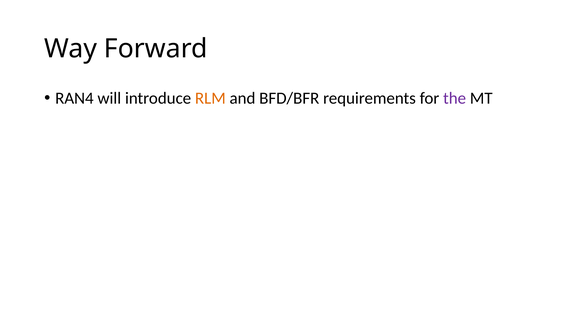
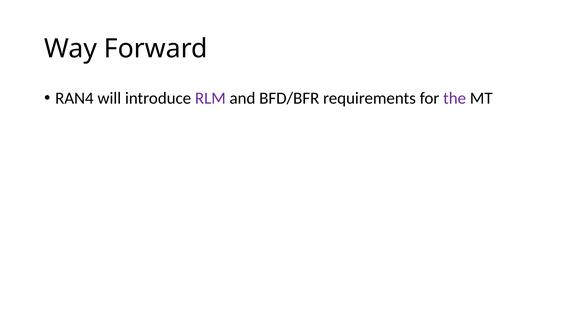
RLM colour: orange -> purple (210, 98)
